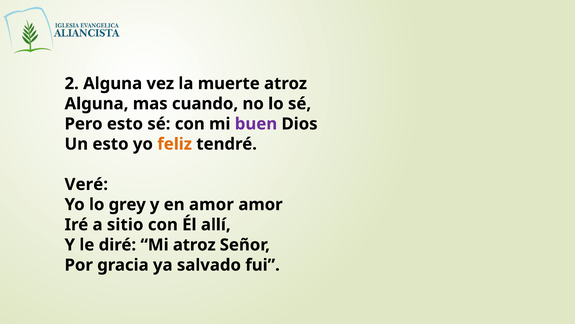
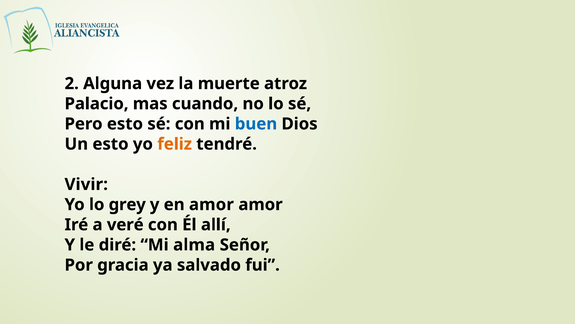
Alguna: Alguna -> Palacio (97, 104)
buen colour: purple -> blue (256, 124)
Veré: Veré -> Vivir (86, 184)
sitio: sitio -> veré (125, 224)
Mi atroz: atroz -> alma (194, 245)
